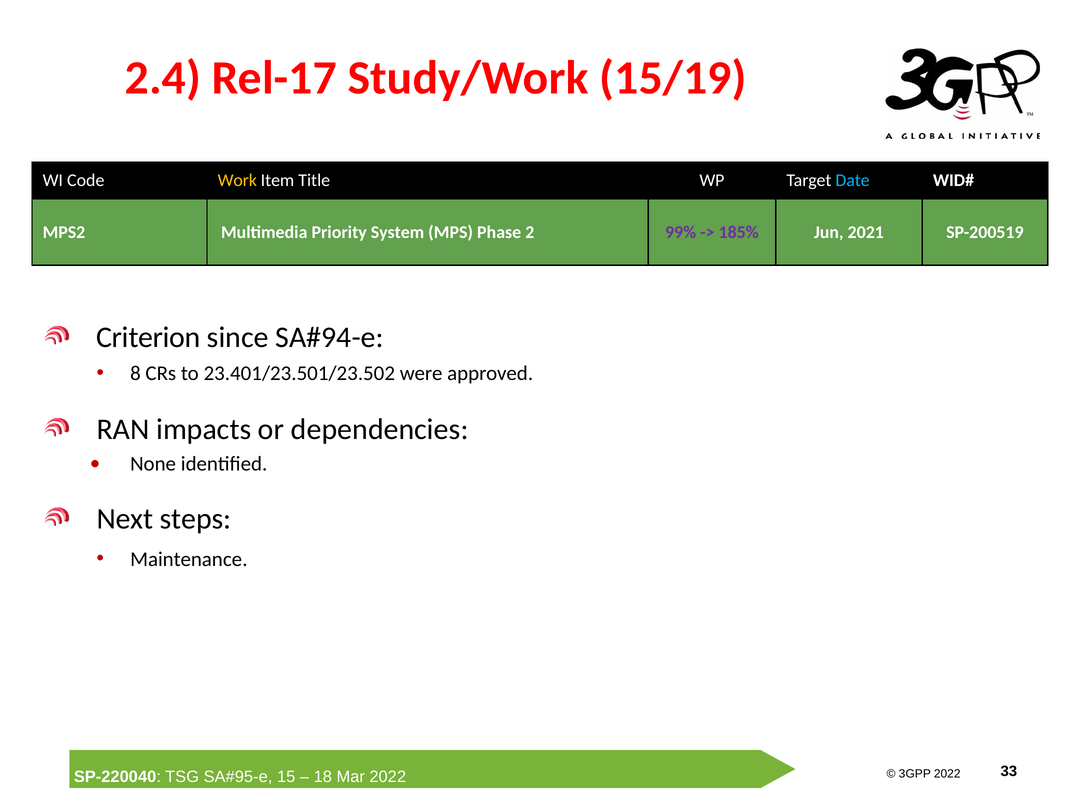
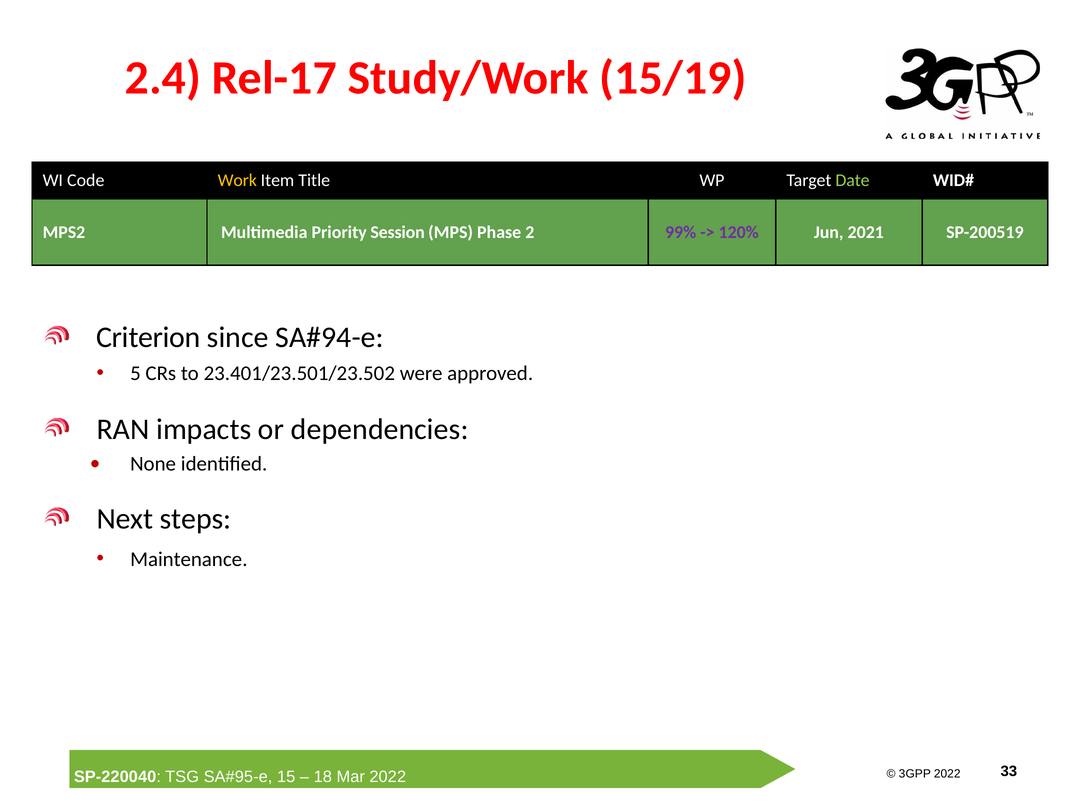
Date colour: light blue -> light green (853, 180)
System: System -> Session (398, 232)
185%: 185% -> 120% (739, 232)
8: 8 -> 5 (135, 373)
